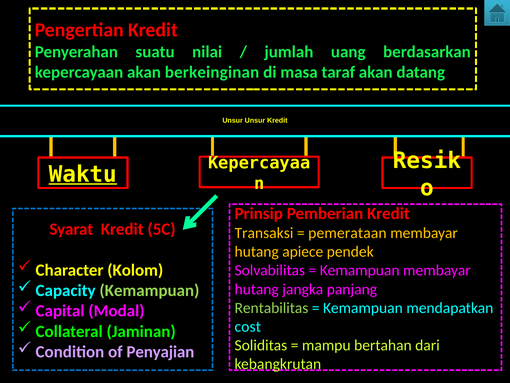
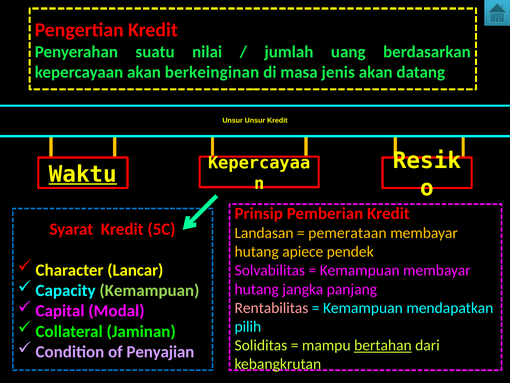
taraf: taraf -> jenis (338, 72)
Transaksi: Transaksi -> Landasan (264, 233)
Kolom: Kolom -> Lancar (135, 270)
Rentabilitas colour: light green -> pink (271, 308)
cost: cost -> pilih (248, 326)
bertahan underline: none -> present (383, 345)
